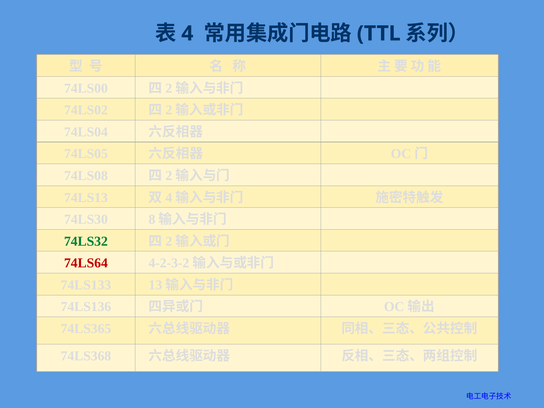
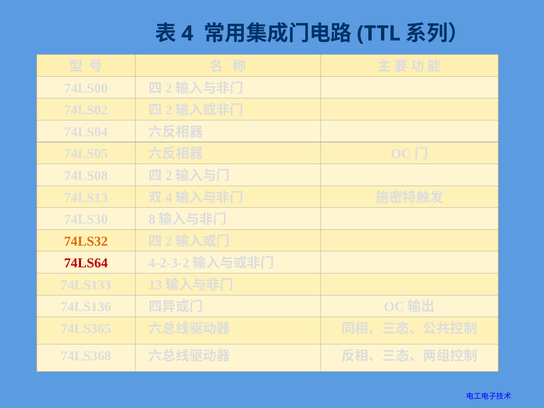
74LS32 colour: green -> orange (86, 241)
